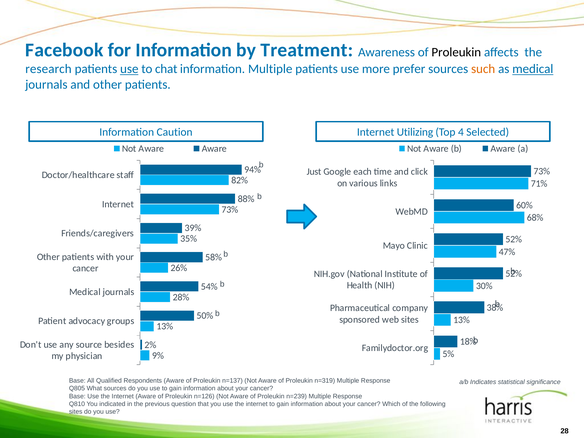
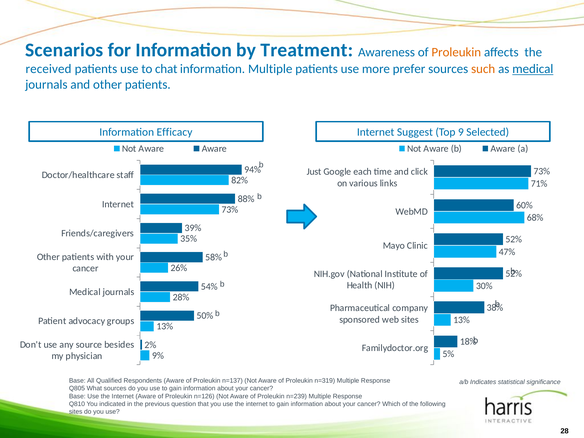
Facebook: Facebook -> Scenarios (64, 50)
Proleukin colour: black -> orange (456, 52)
research: research -> received (48, 69)
use underline: present -> none (129, 69)
Caution: Caution -> Efficacy (175, 132)
Utilizing: Utilizing -> Suggest (415, 132)
4: 4 -> 9 (461, 132)
